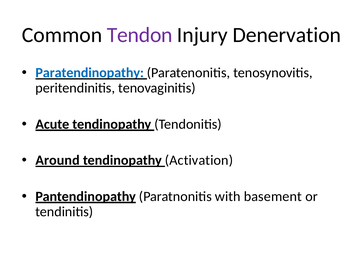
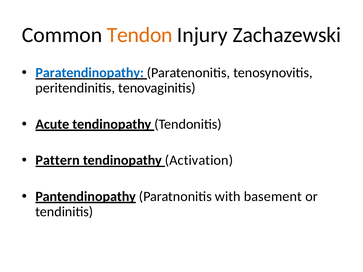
Tendon colour: purple -> orange (140, 35)
Denervation: Denervation -> Zachazewski (287, 35)
Around: Around -> Pattern (58, 160)
